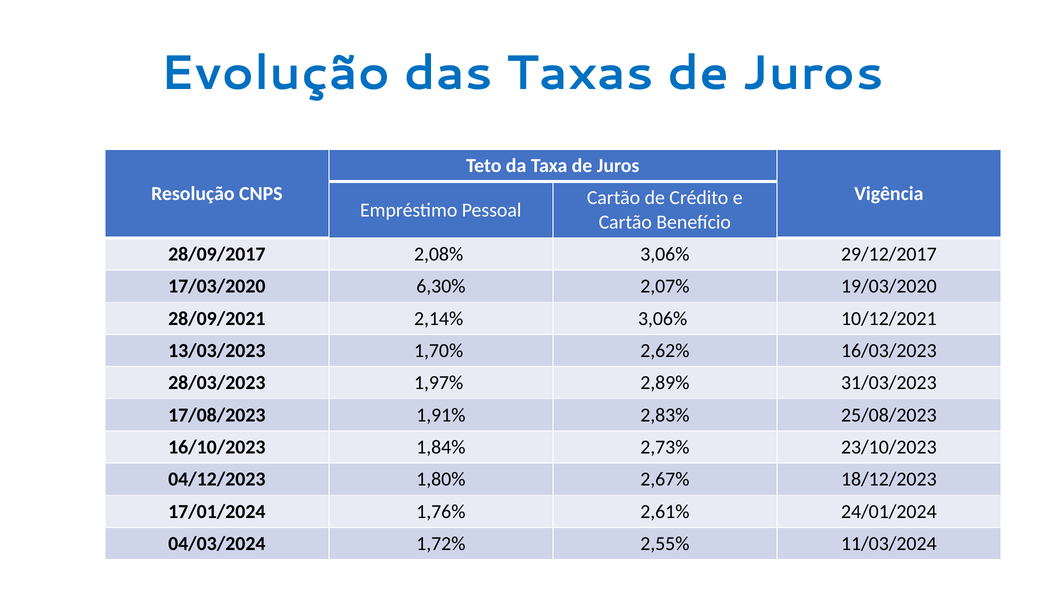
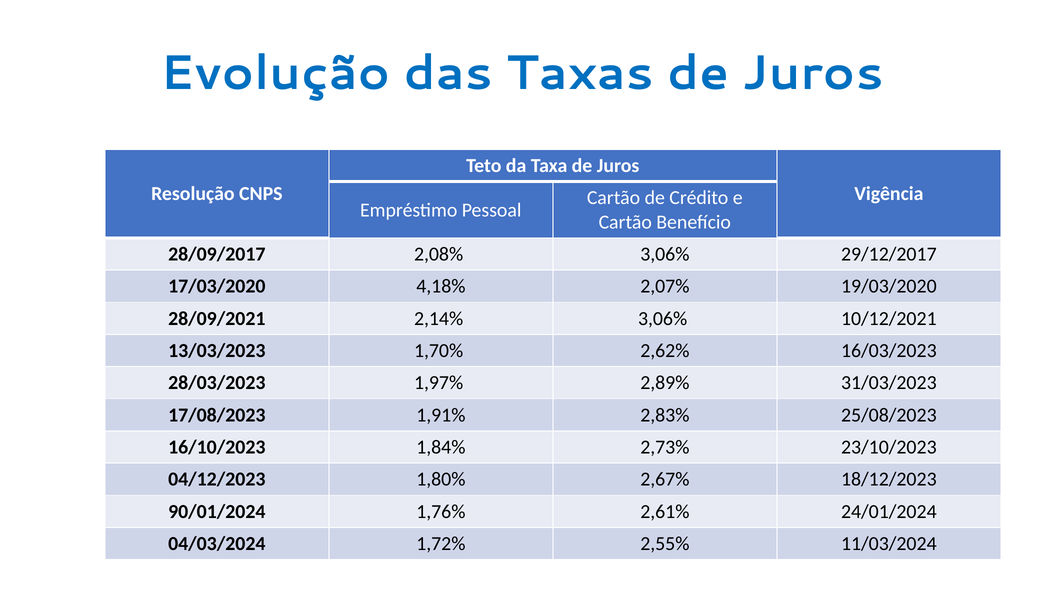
6,30%: 6,30% -> 4,18% (441, 286)
17/01/2024: 17/01/2024 -> 90/01/2024 (217, 512)
